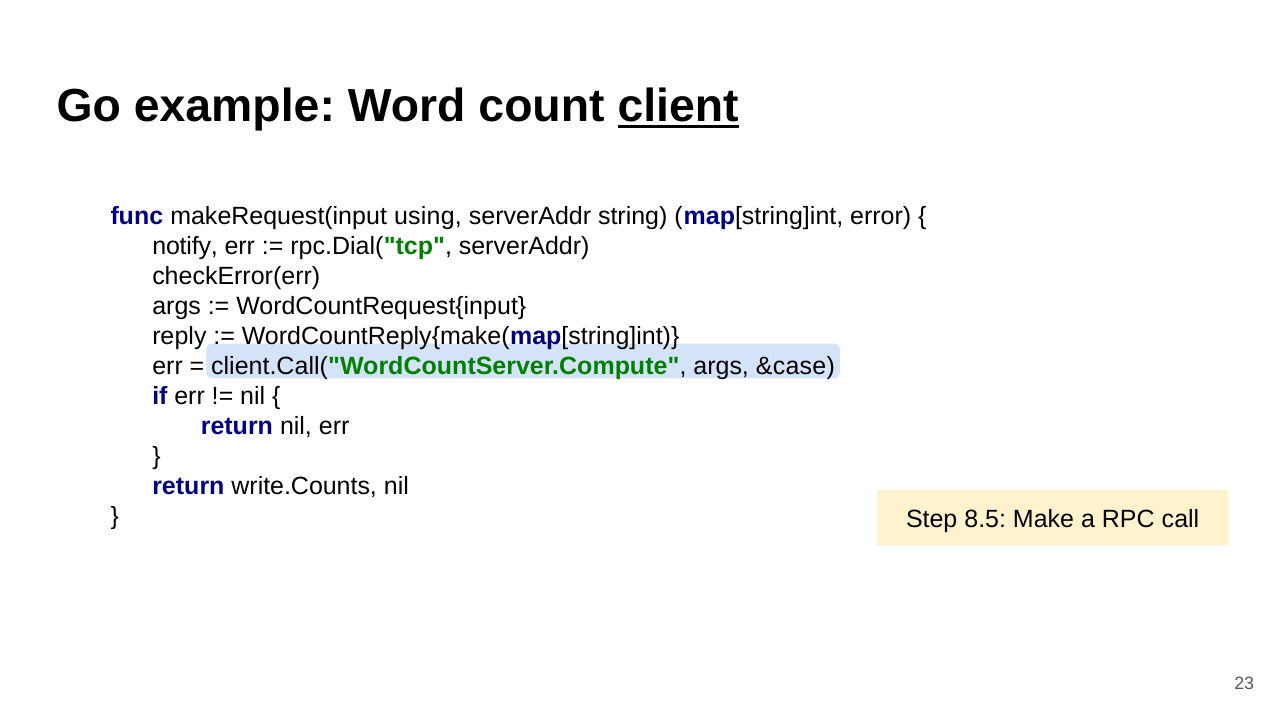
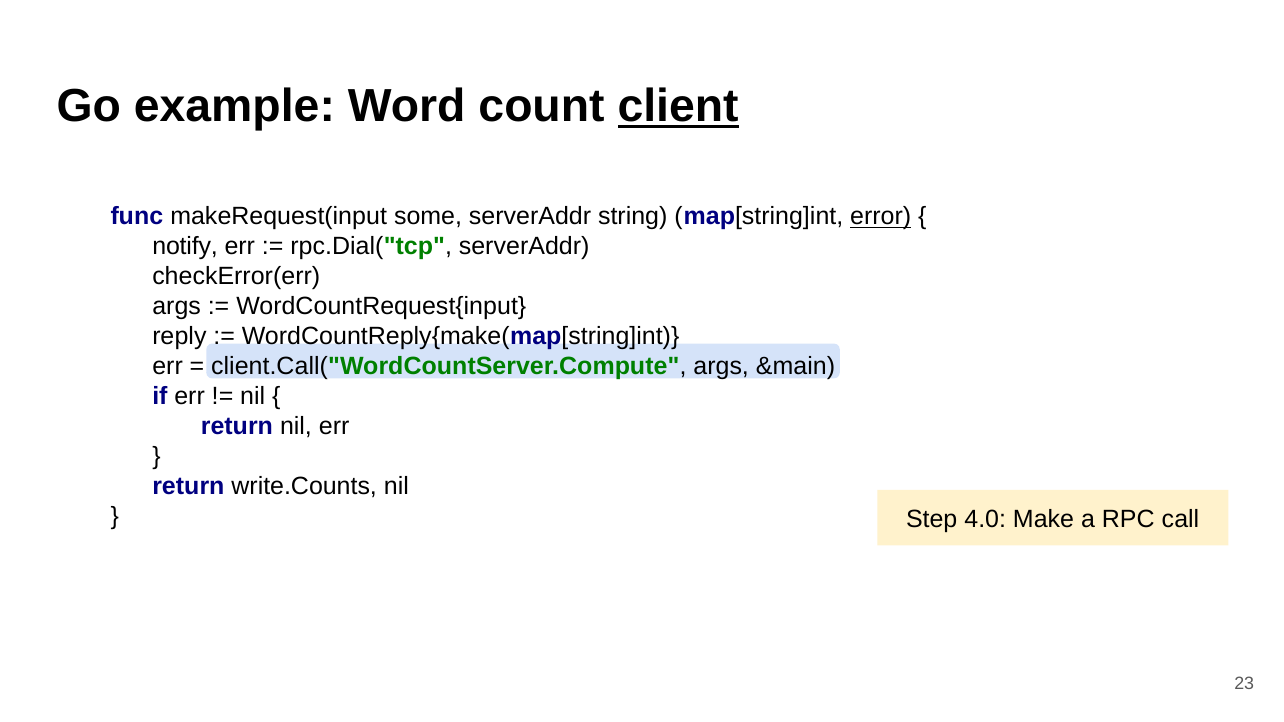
using: using -> some (428, 217)
error underline: none -> present (881, 217)
&case: &case -> &main (795, 367)
8.5: 8.5 -> 4.0 (985, 520)
